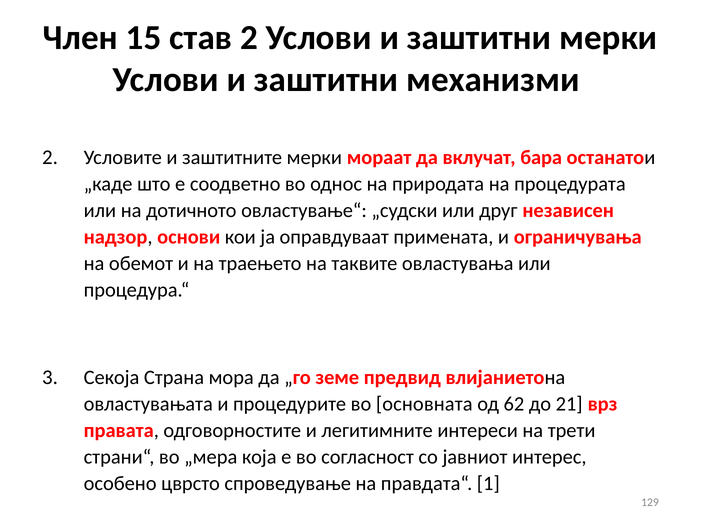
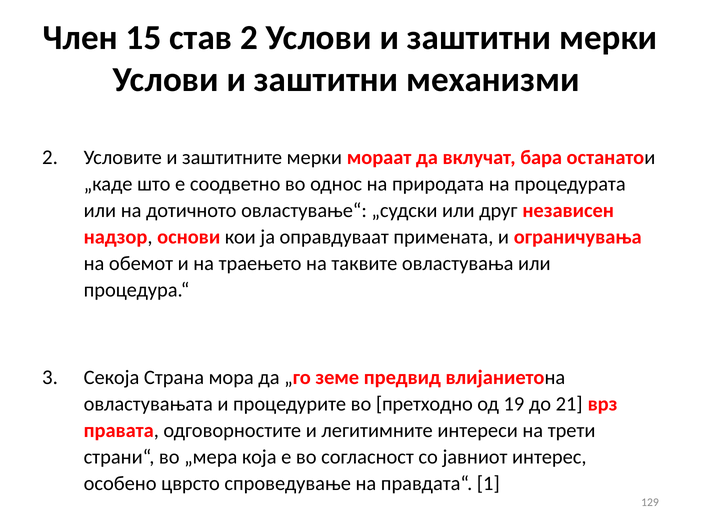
основната: основната -> претходно (424, 404)
62: 62 -> 19 (514, 404)
